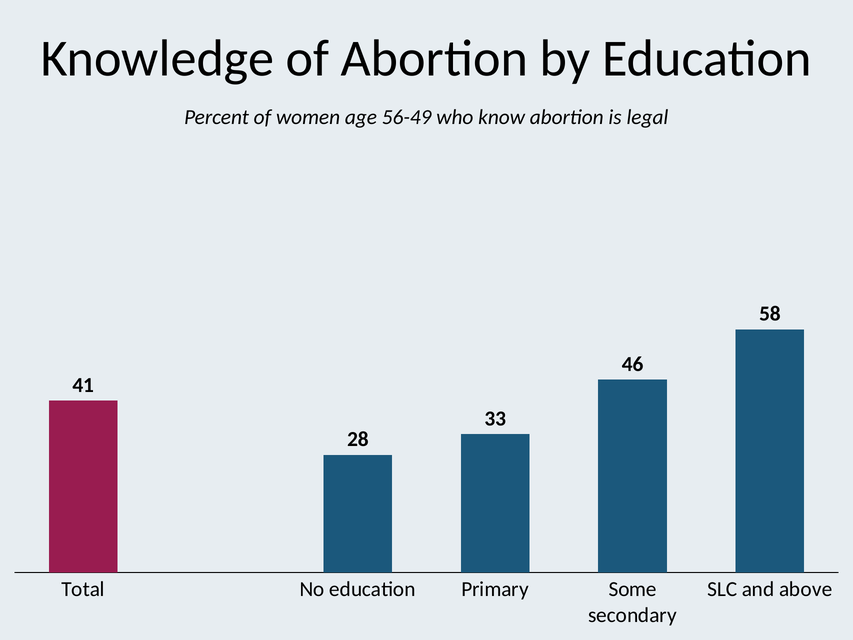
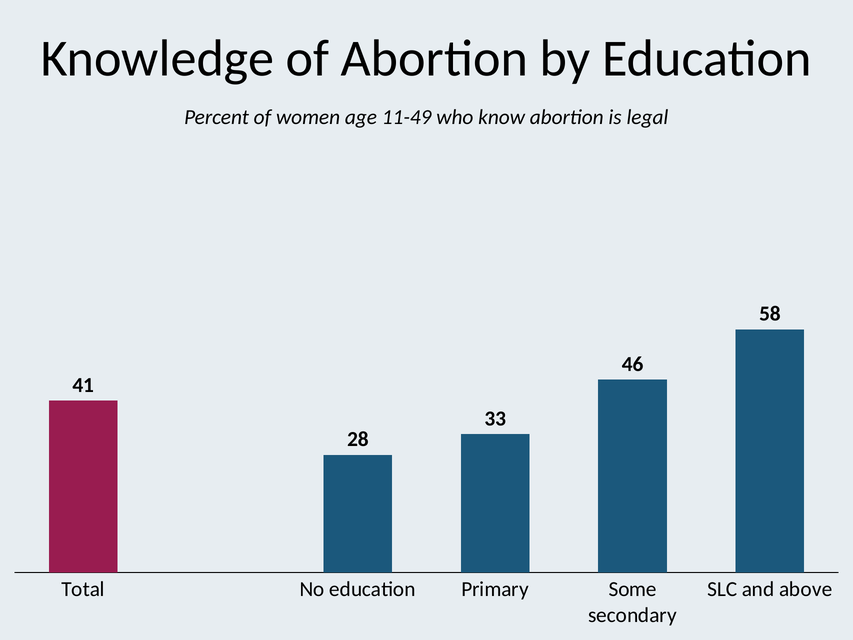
56-49: 56-49 -> 11-49 (407, 117)
